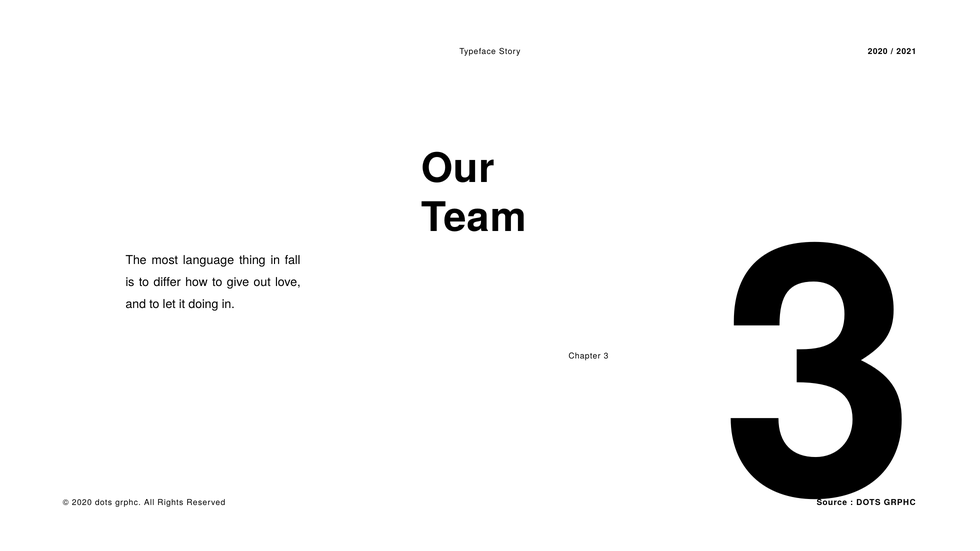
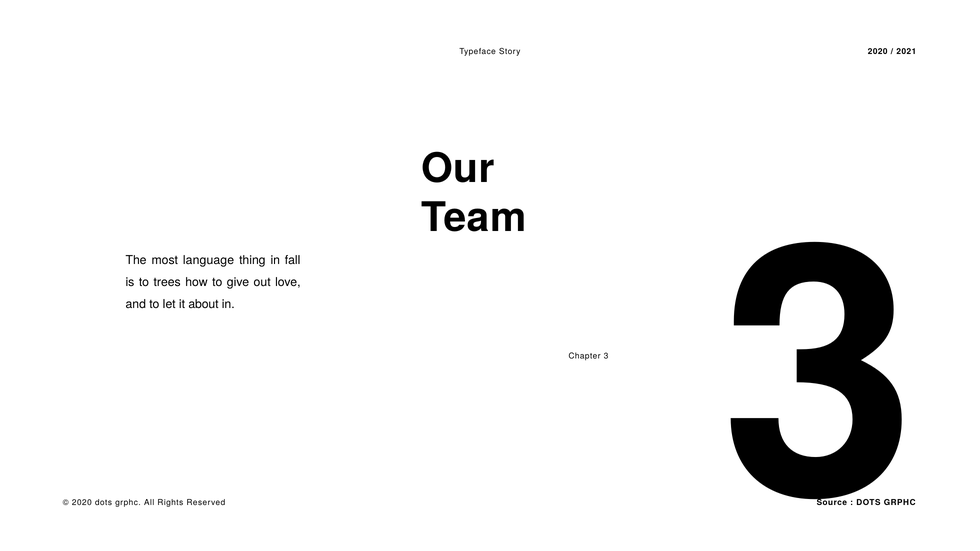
differ: differ -> trees (167, 282)
doing: doing -> about (203, 304)
